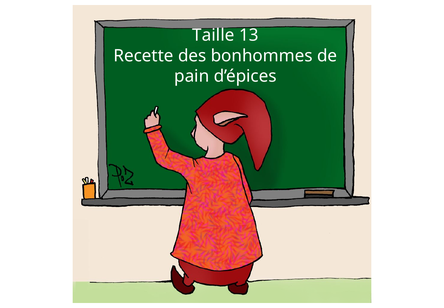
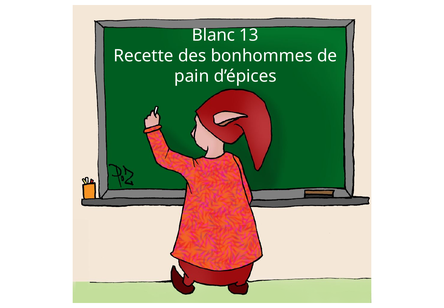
Taille: Taille -> Blanc (214, 35)
